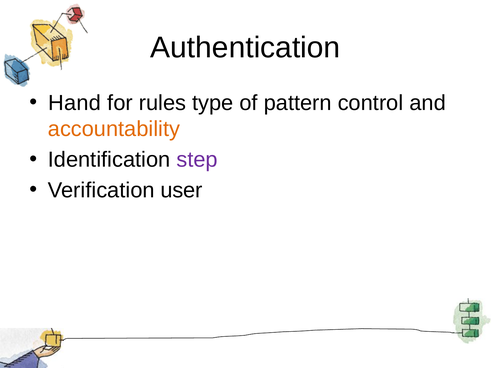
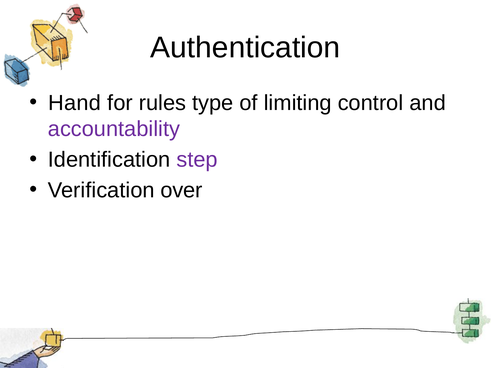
pattern: pattern -> limiting (298, 103)
accountability colour: orange -> purple (114, 129)
user: user -> over (181, 190)
